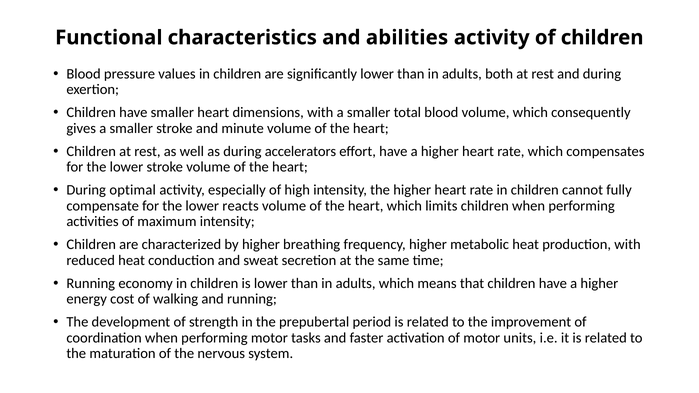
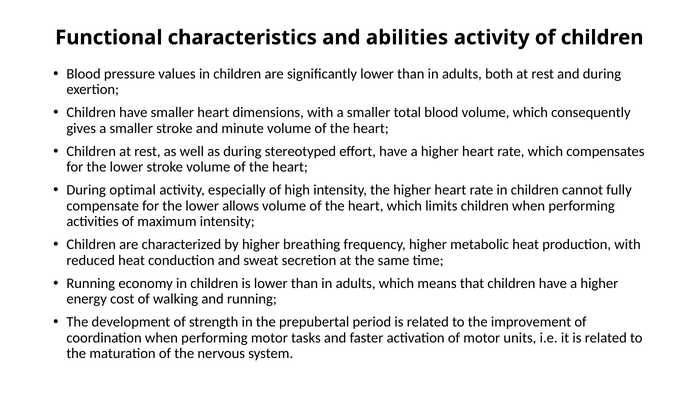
accelerators: accelerators -> stereotyped (300, 151)
reacts: reacts -> allows (241, 206)
